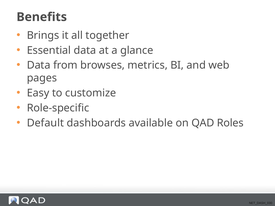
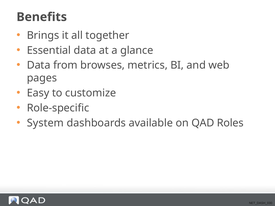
Default: Default -> System (45, 123)
